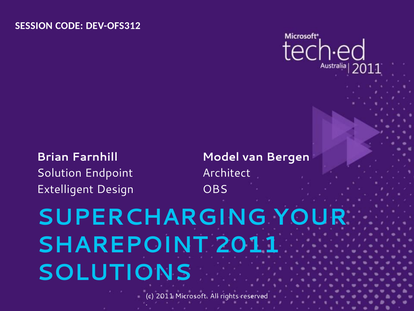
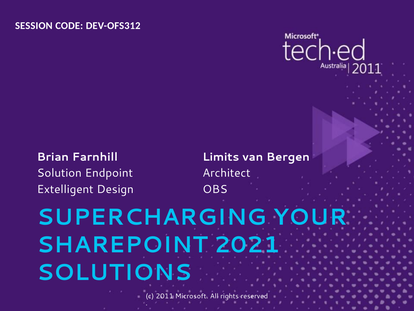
Model: Model -> Limits (221, 157)
SHAREPOINT 2011: 2011 -> 2021 (247, 245)
